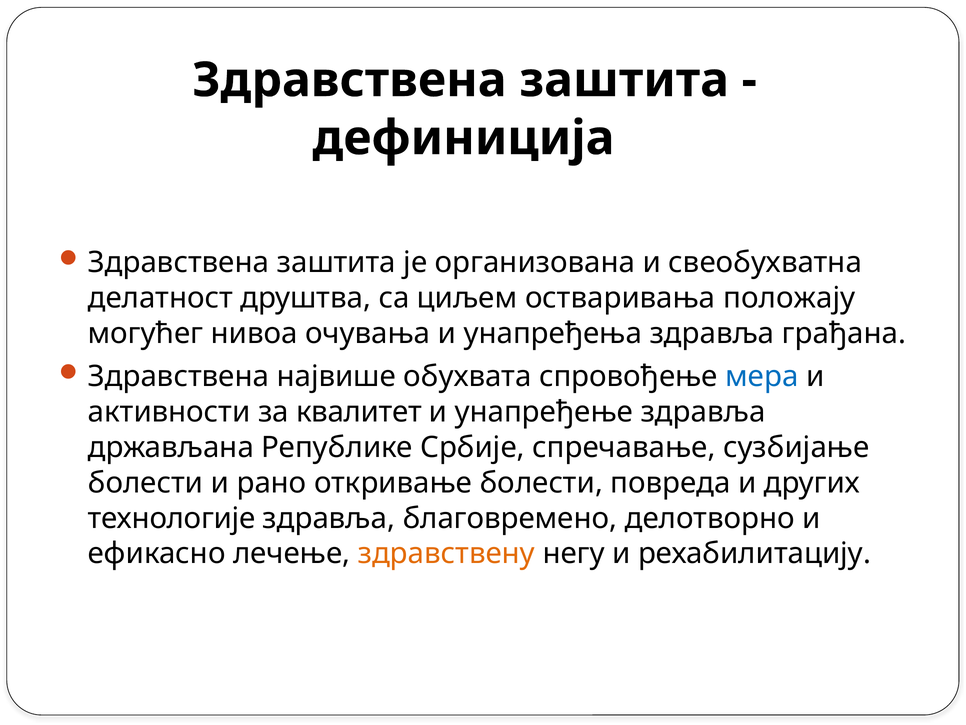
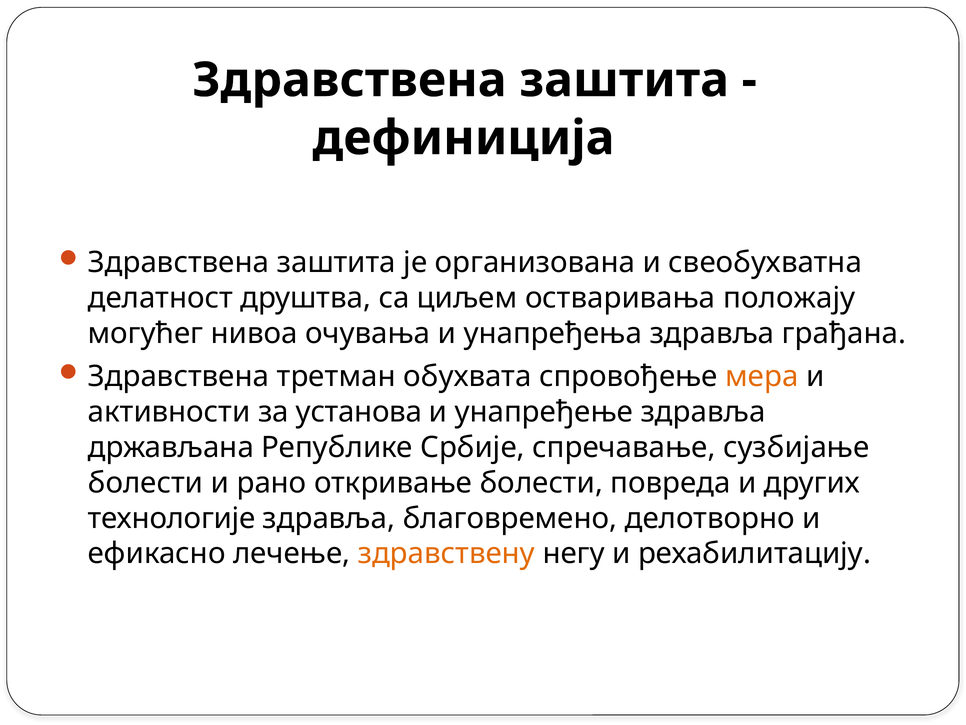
највише: највише -> третман (336, 376)
мера colour: blue -> orange (762, 376)
квалитет: квалитет -> установа (359, 412)
